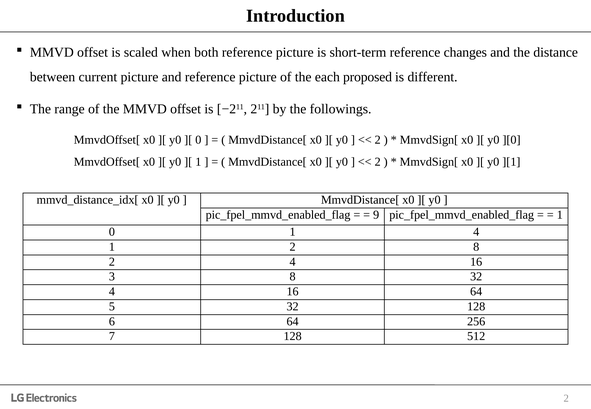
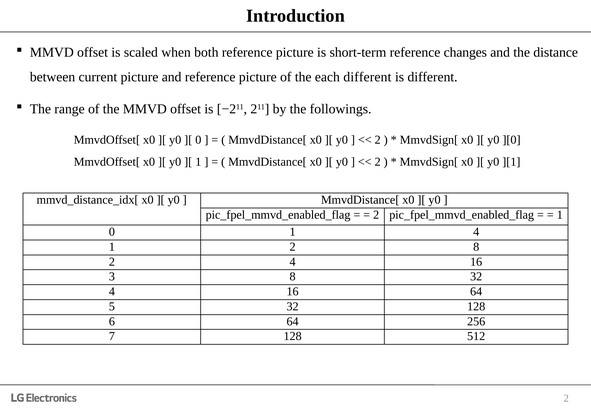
each proposed: proposed -> different (367, 77)
9: 9 -> 2 (376, 215)
